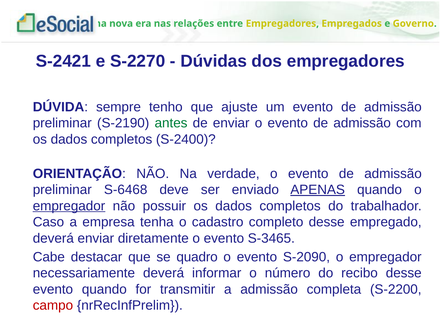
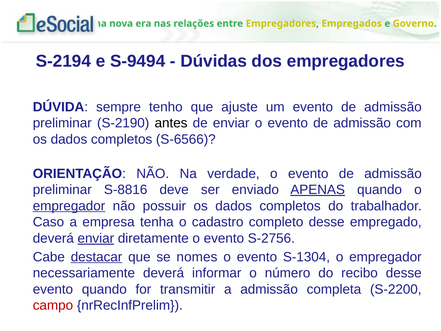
S-2421: S-2421 -> S-2194 (63, 61)
S-2270: S-2270 -> S-9494 (138, 61)
antes colour: green -> black (171, 123)
S-2400: S-2400 -> S-6566 (186, 139)
S-6468: S-6468 -> S-8816 (126, 190)
enviar underline: none -> present (96, 238)
S-3465: S-3465 -> S-2756 (271, 238)
destacar underline: none -> present (97, 257)
quadro: quadro -> nomes (197, 257)
S-2090: S-2090 -> S-1304 (306, 257)
